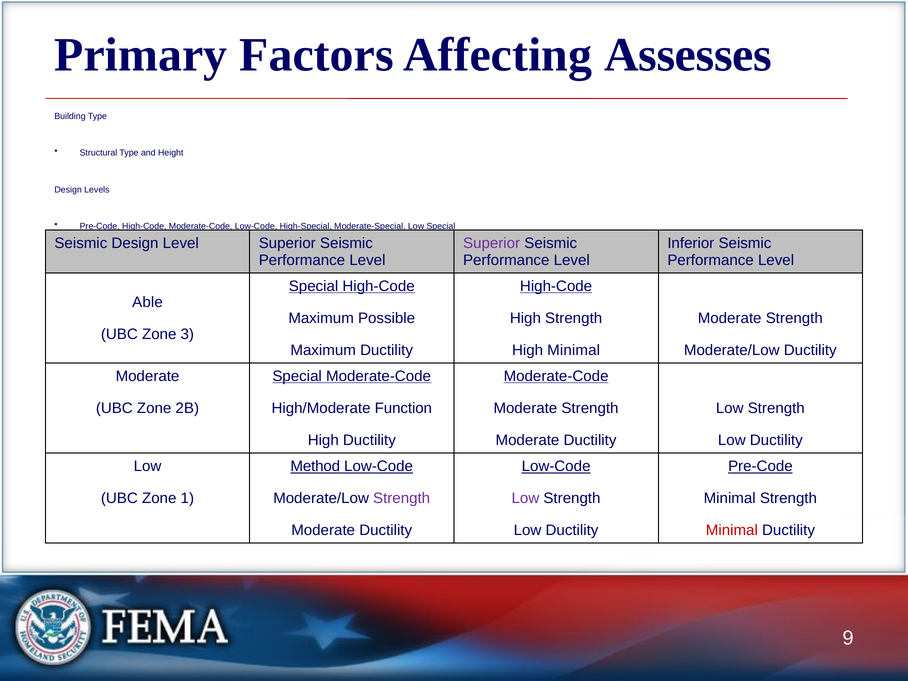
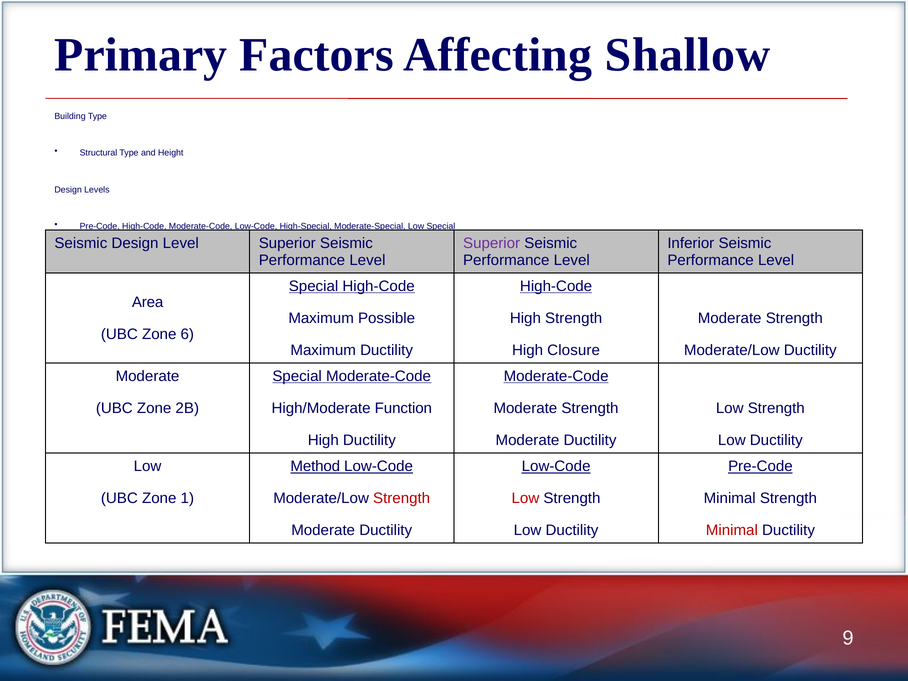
Assesses: Assesses -> Shallow (688, 55)
Able: Able -> Area (148, 302)
3: 3 -> 6 (187, 334)
High Minimal: Minimal -> Closure (574, 350)
Strength colour: purple -> red (402, 498)
Low colour: purple -> red (525, 498)
